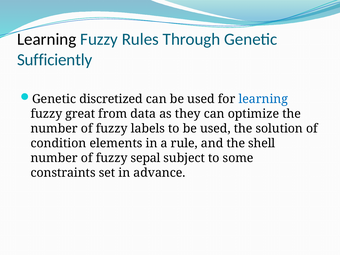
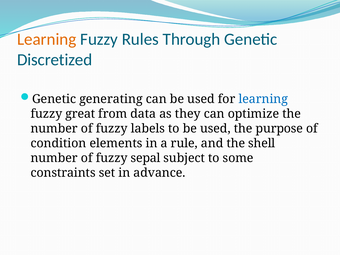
Learning colour: black -> orange (47, 39)
Sufficiently: Sufficiently -> Discretized (55, 60)
discretized: discretized -> generating (111, 99)
solution: solution -> purpose (279, 129)
